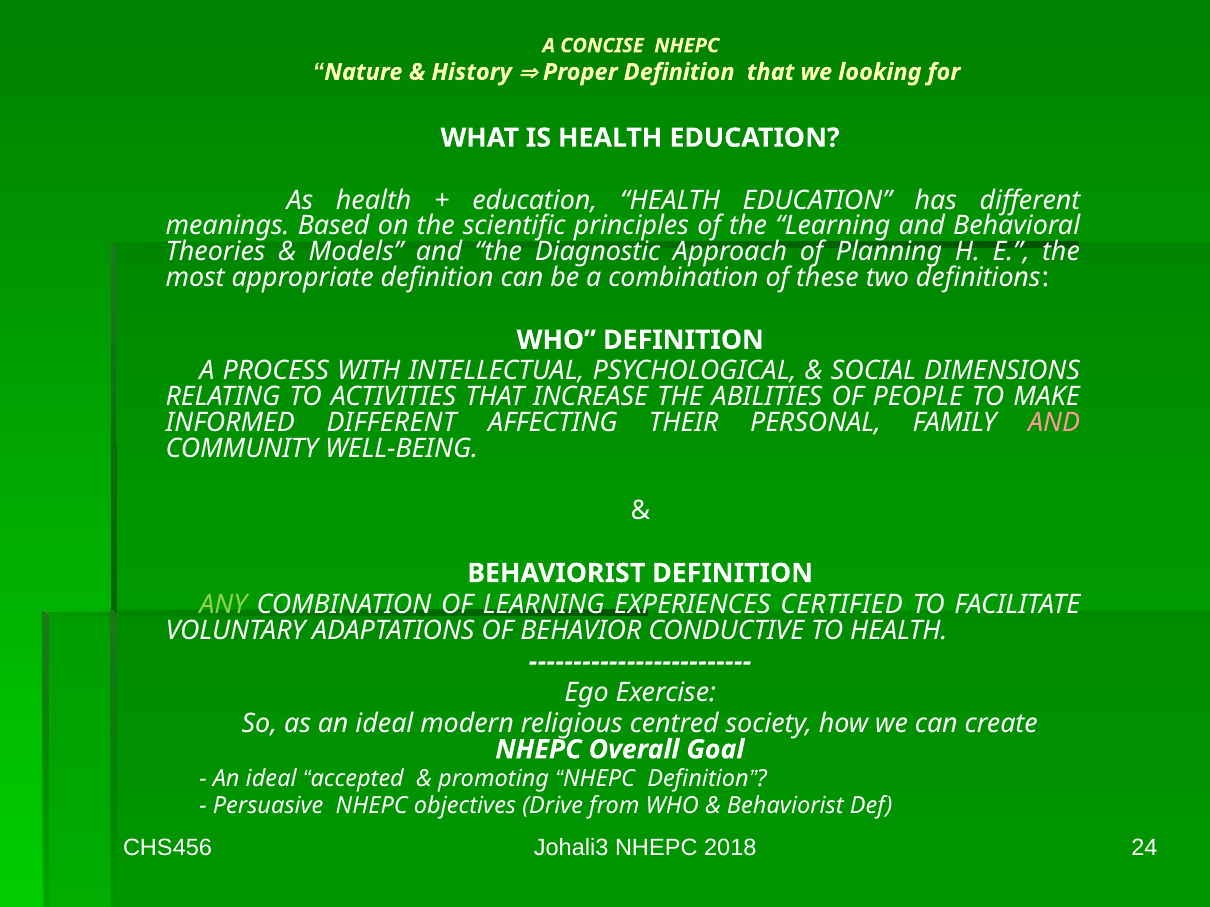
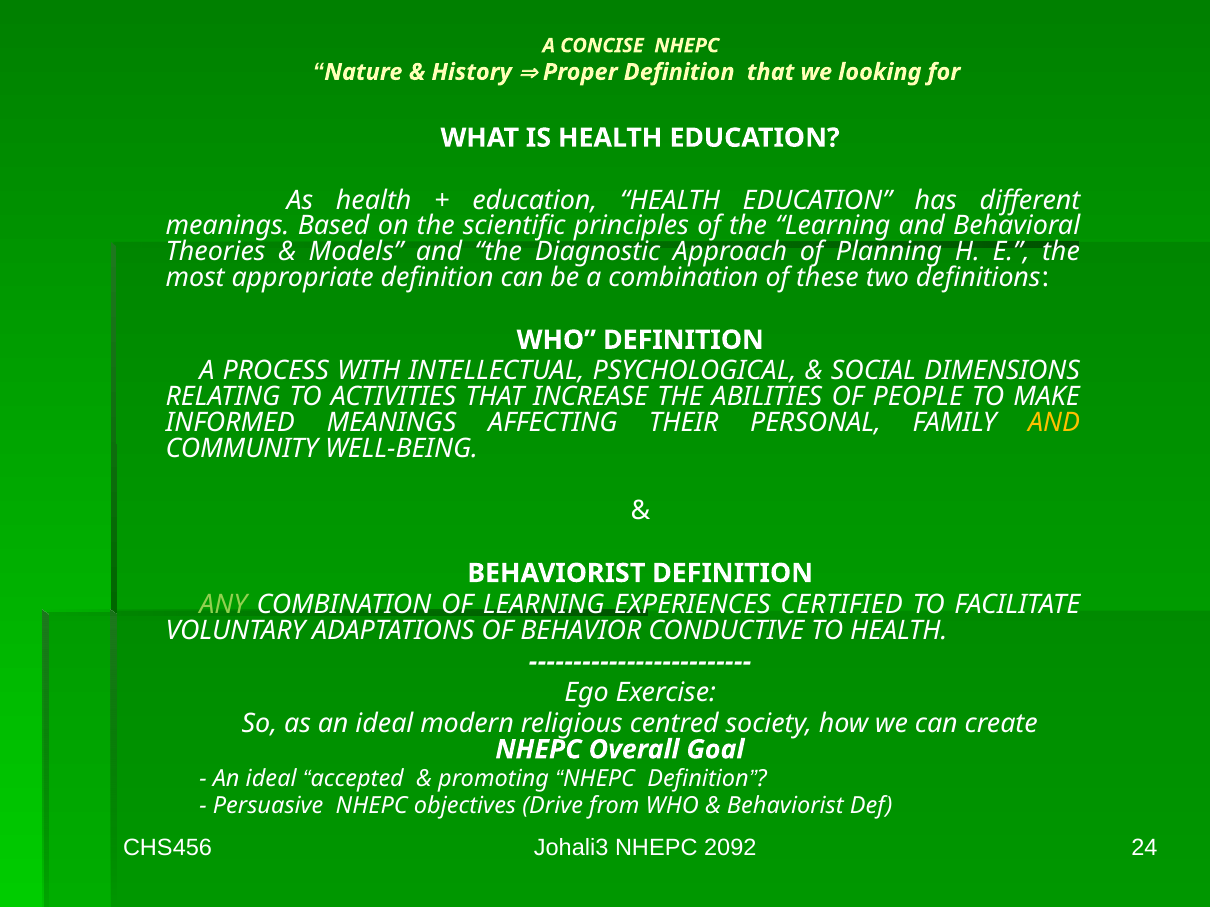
INFORMED DIFFERENT: DIFFERENT -> MEANINGS (392, 423)
AND colour: pink -> yellow (1054, 423)
2018: 2018 -> 2092 (730, 848)
